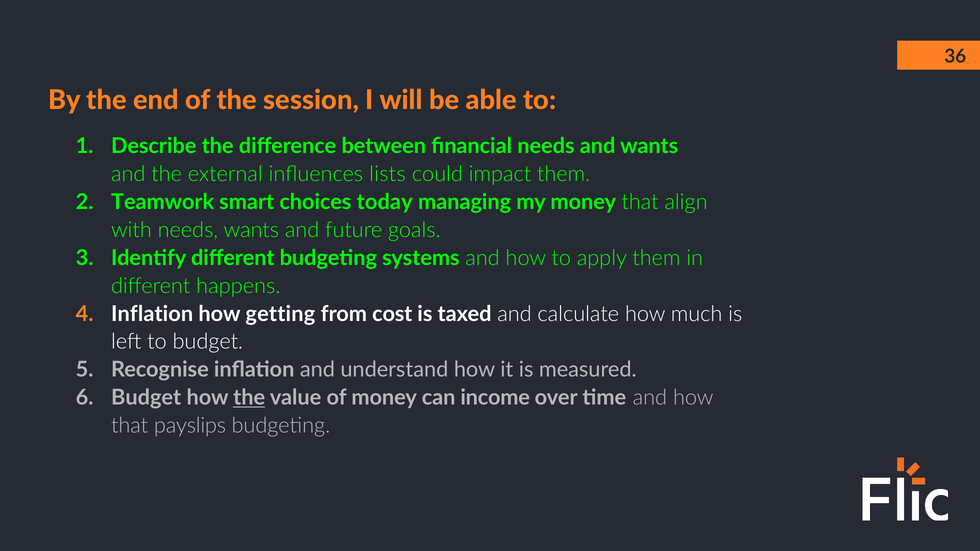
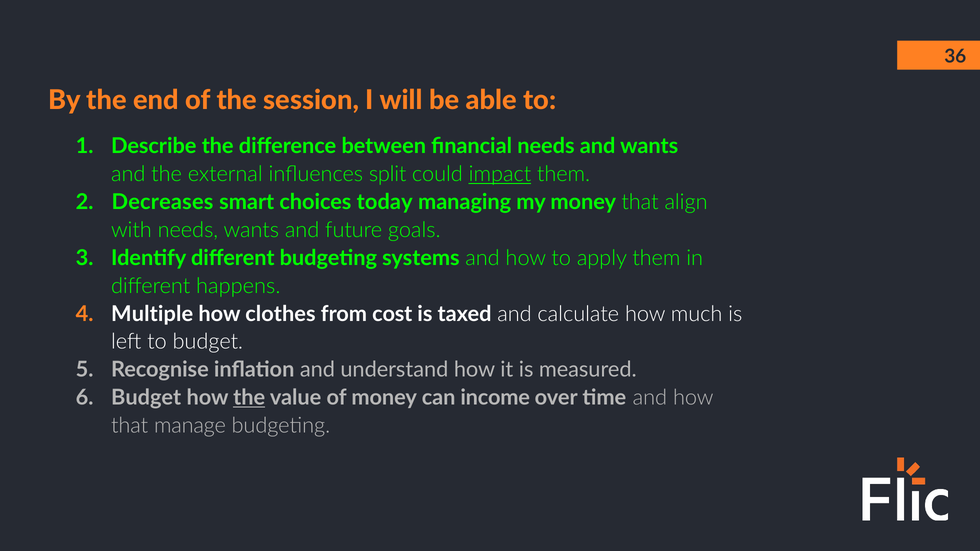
lists: lists -> split (388, 174)
impact underline: none -> present (500, 174)
Teamwork: Teamwork -> Decreases (162, 202)
Inflation: Inflation -> Multiple (152, 314)
getting: getting -> clothes (280, 314)
payslips: payslips -> manage (190, 426)
